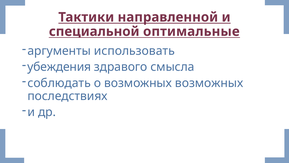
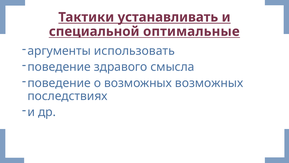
направленной: направленной -> устанавливать (168, 17)
убеждения: убеждения -> поведение (59, 67)
соблюдать: соблюдать -> поведение (59, 83)
